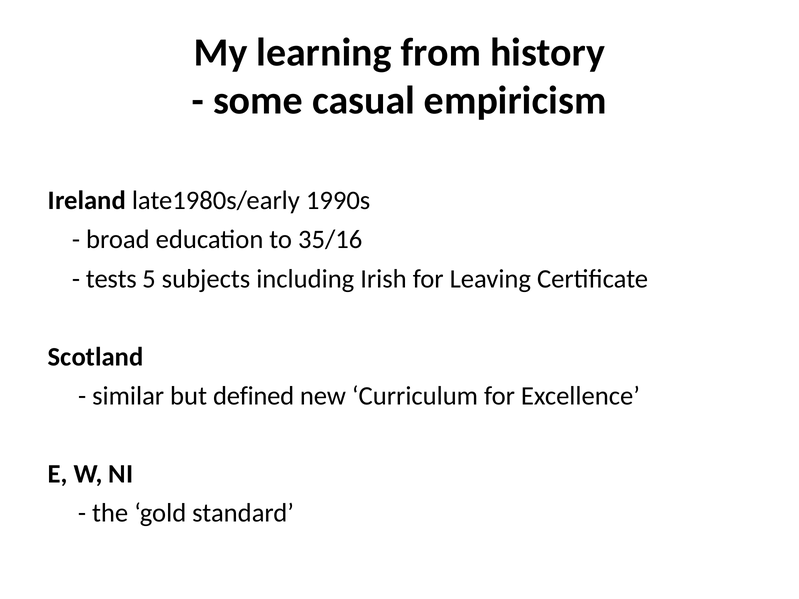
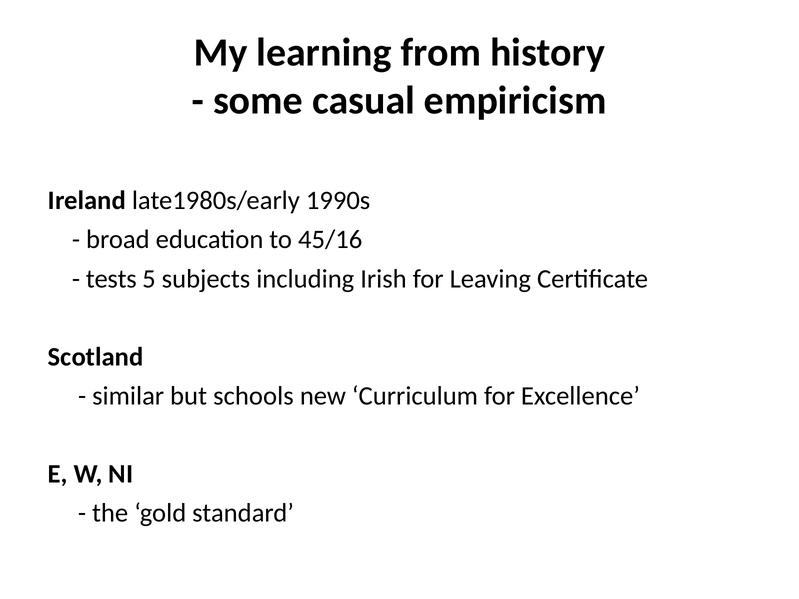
35/16: 35/16 -> 45/16 (330, 240)
defined: defined -> schools (253, 396)
